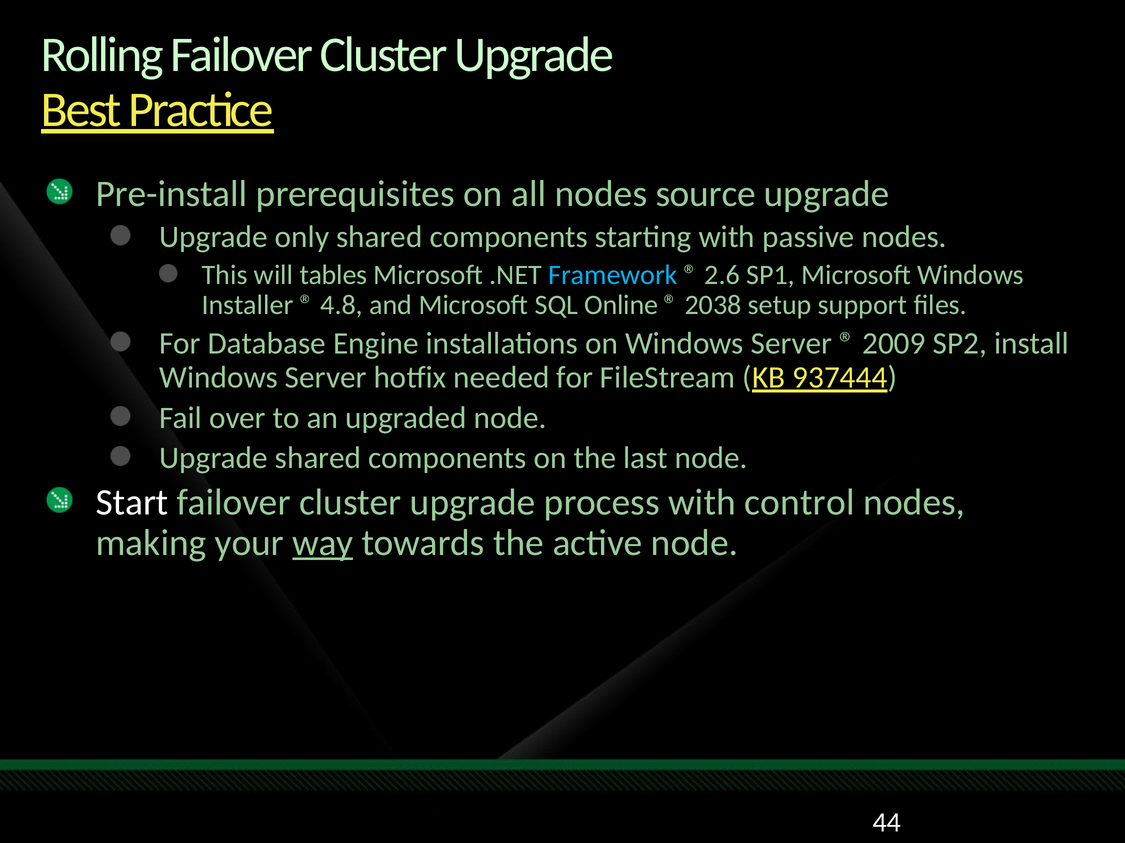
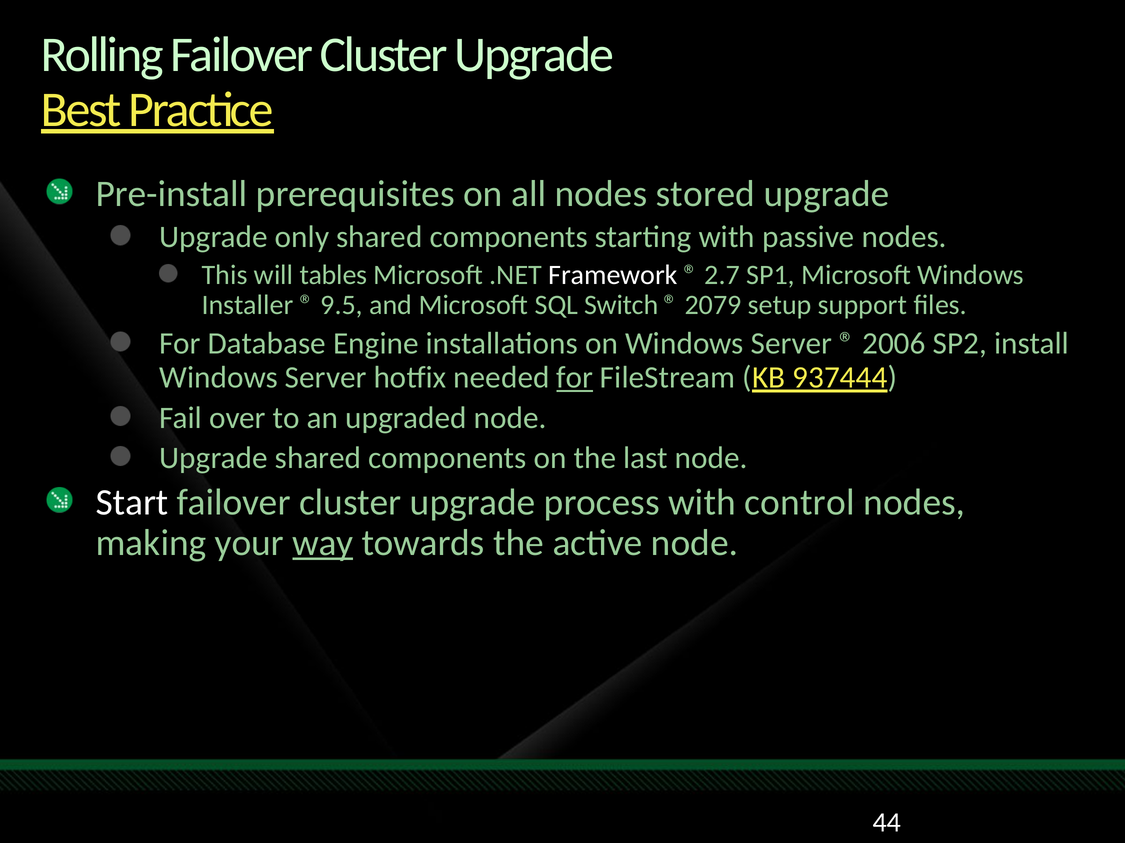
source: source -> stored (705, 194)
Framework colour: light blue -> white (613, 275)
2.6: 2.6 -> 2.7 (722, 275)
4.8: 4.8 -> 9.5 (342, 305)
Online: Online -> Switch (621, 305)
2038: 2038 -> 2079 (713, 305)
2009: 2009 -> 2006 (894, 344)
for underline: none -> present (575, 378)
